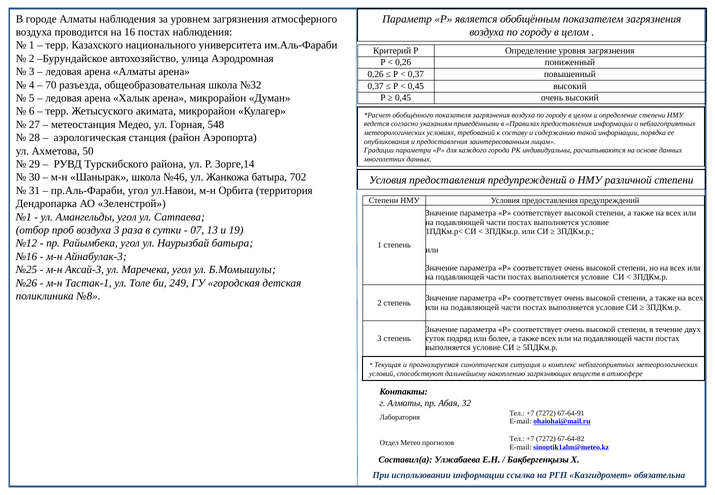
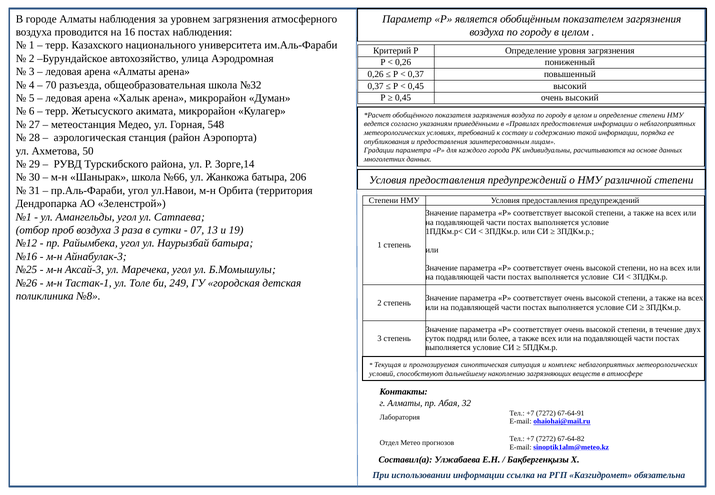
№46: №46 -> №66 (175, 177)
702: 702 -> 206 (298, 177)
